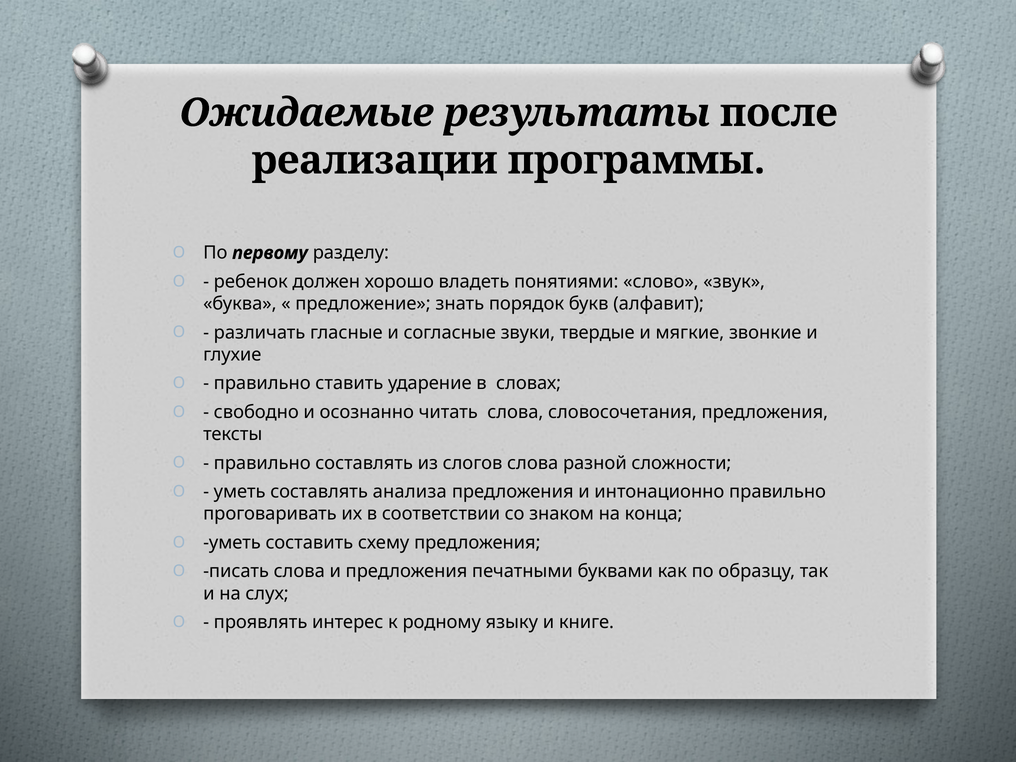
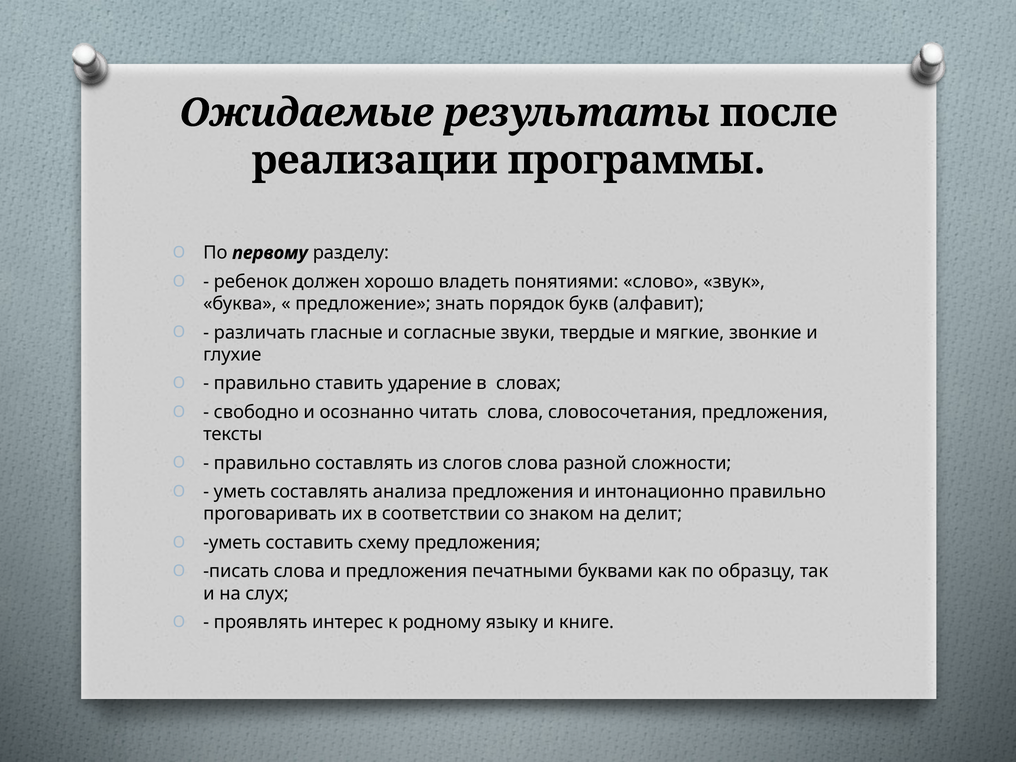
конца: конца -> делит (653, 514)
